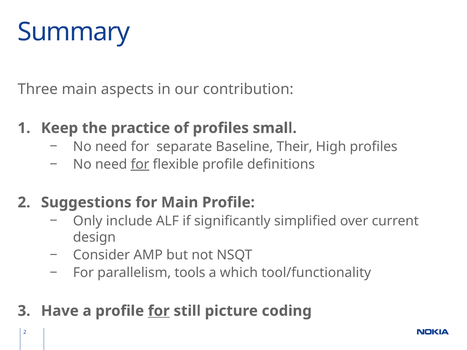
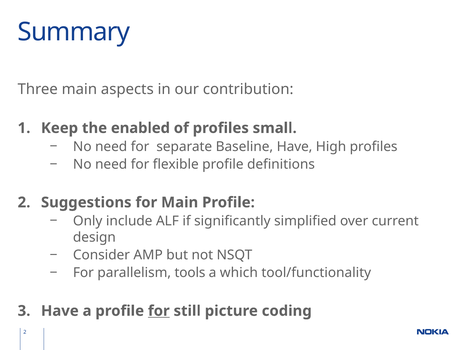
practice: practice -> enabled (140, 128)
Baseline Their: Their -> Have (295, 147)
for underline: present -> none (140, 164)
